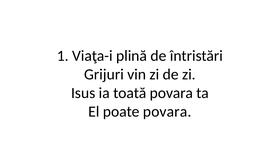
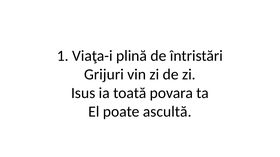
poate povara: povara -> ascultă (167, 112)
